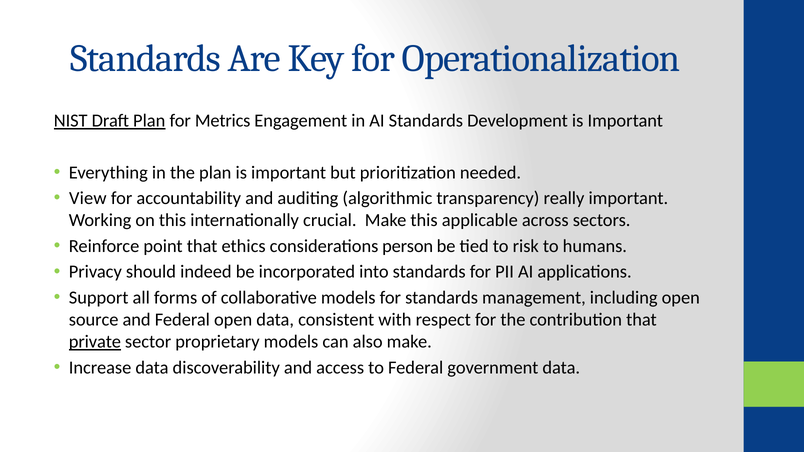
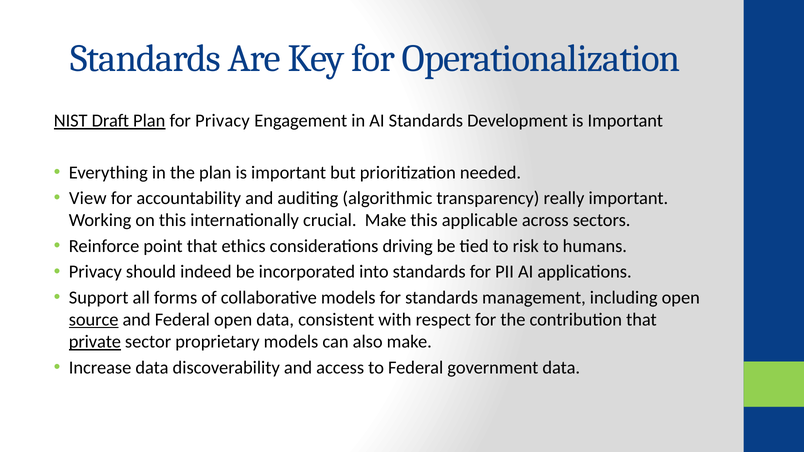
for Metrics: Metrics -> Privacy (222, 121)
person: person -> driving (408, 246)
source underline: none -> present (94, 320)
